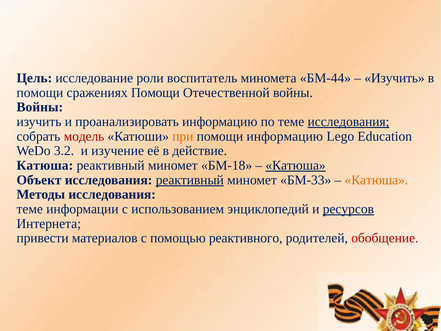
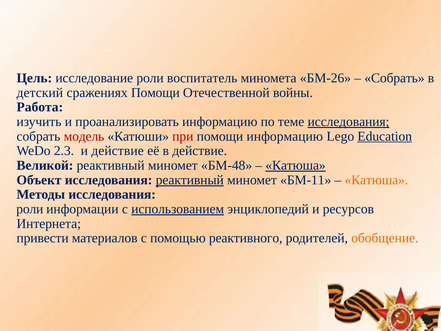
БМ-44: БМ-44 -> БМ-26 (325, 78)
Изучить: Изучить -> Собрать (394, 78)
помощи: помощи -> детский (40, 93)
Войны: Войны -> Работа (40, 107)
при colour: orange -> red (183, 136)
Education underline: none -> present (385, 136)
3.2: 3.2 -> 2.3 (64, 151)
и изучение: изучение -> действие (118, 151)
Катюша: Катюша -> Великой (45, 165)
БМ-18: БМ-18 -> БМ-48 (227, 165)
БМ-33: БМ-33 -> БМ-11 (306, 180)
теме: теме -> роли (30, 209)
использованием underline: none -> present (178, 209)
ресурсов underline: present -> none (348, 209)
обобщение colour: red -> orange (385, 238)
